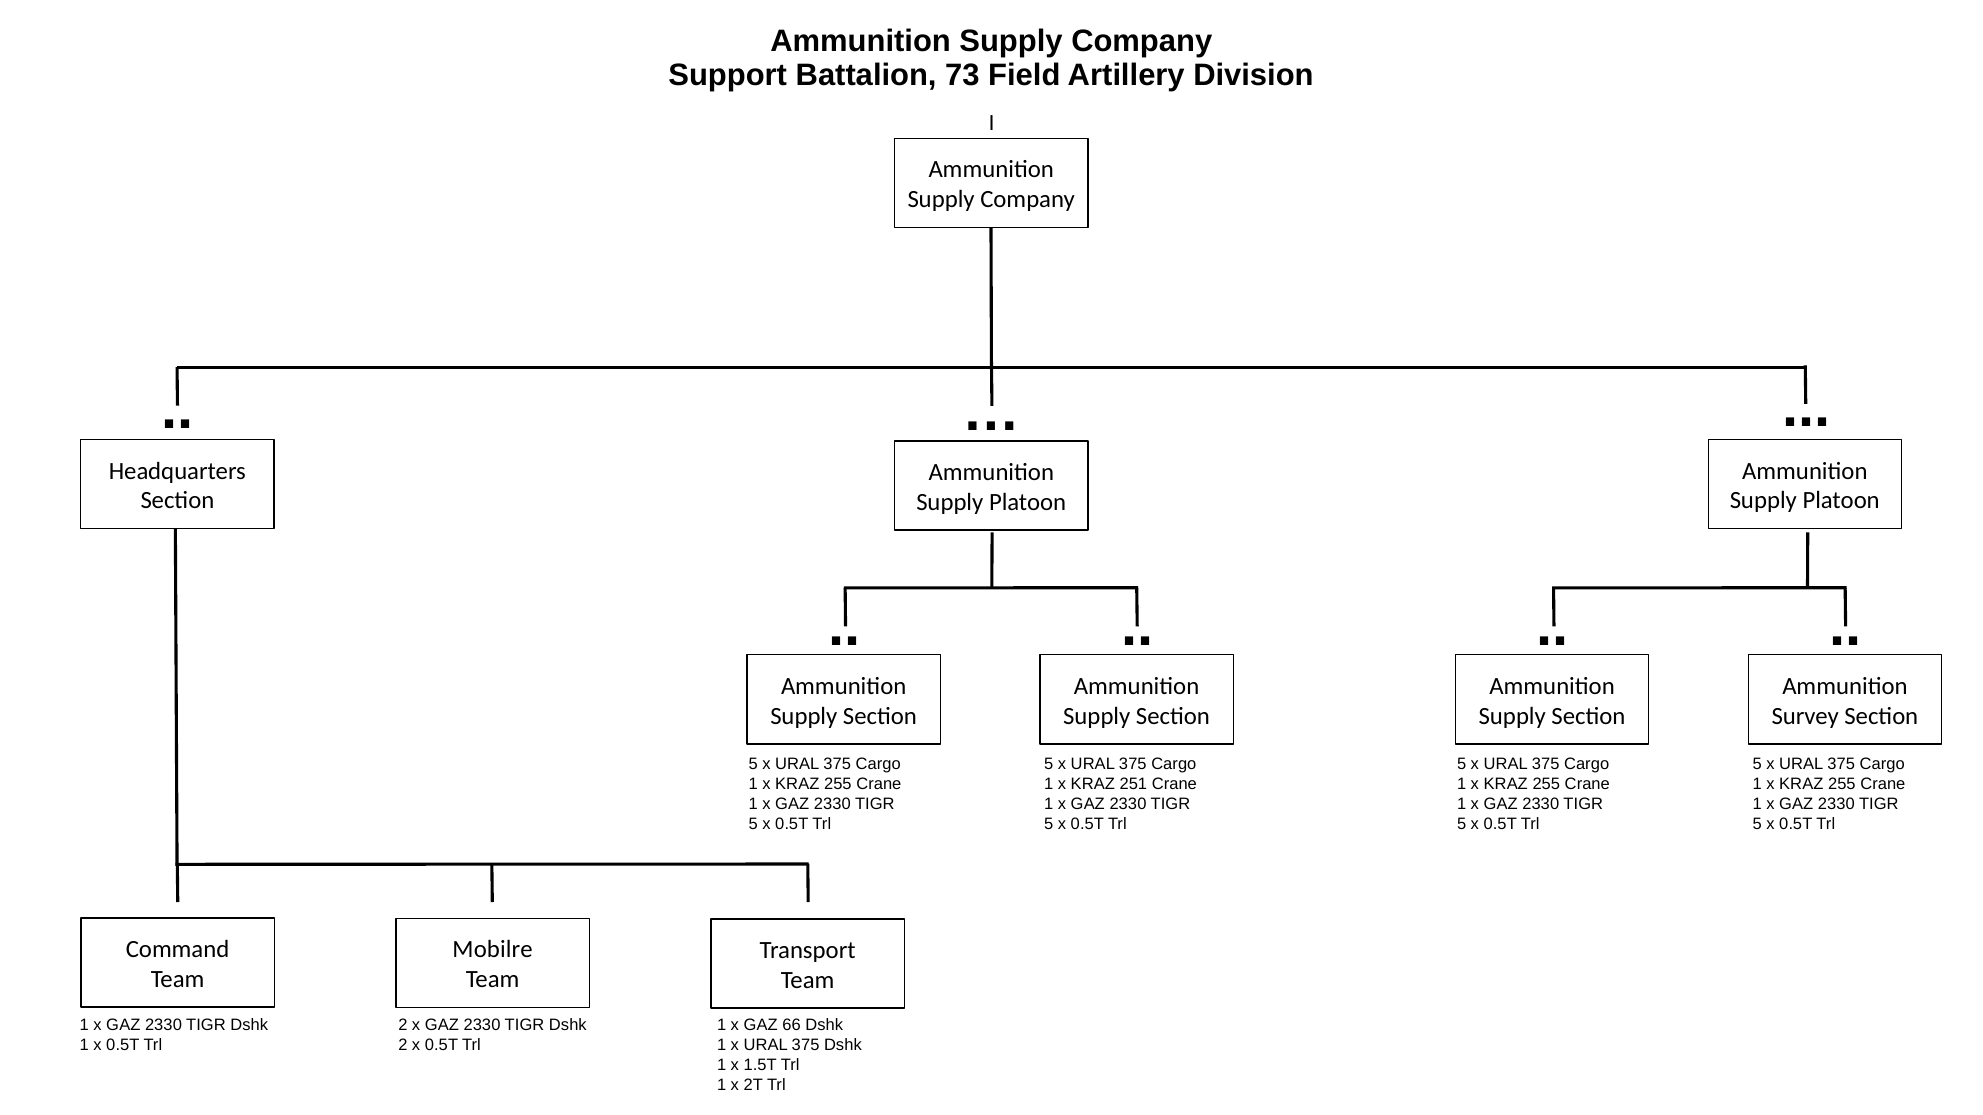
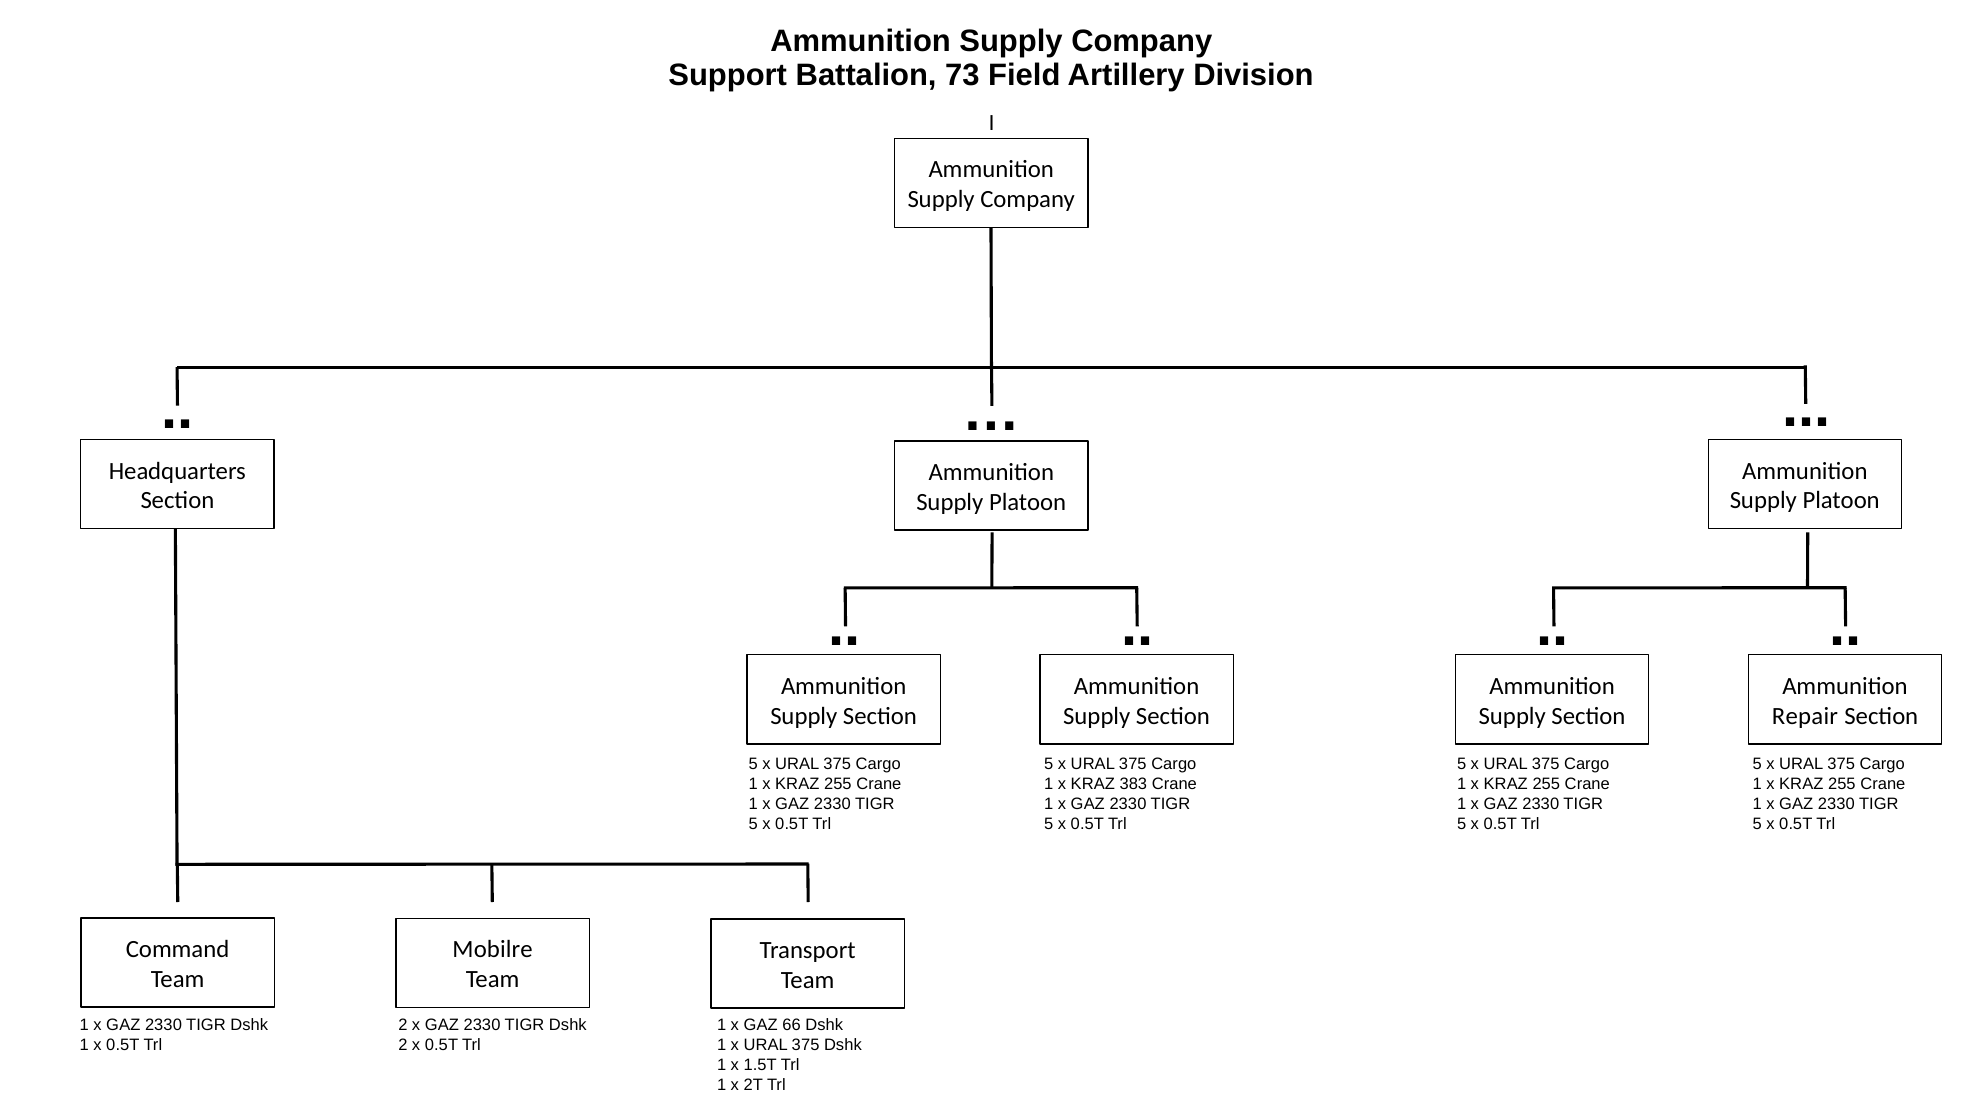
Survey: Survey -> Repair (1805, 716)
251: 251 -> 383 (1133, 784)
